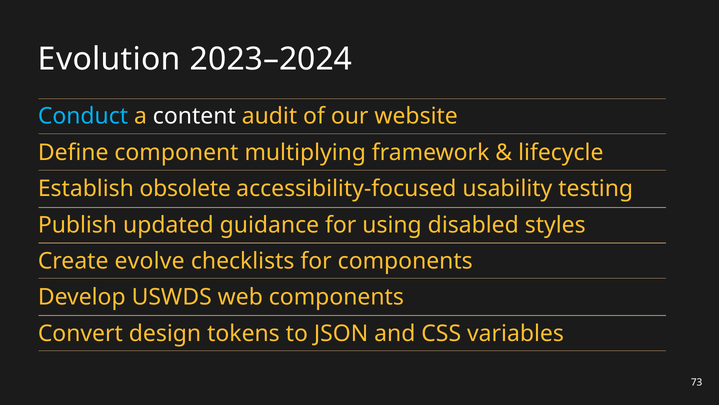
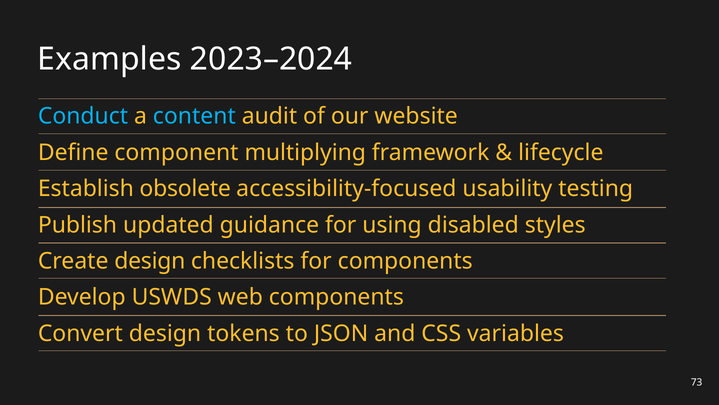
Evolution: Evolution -> Examples (109, 59)
content colour: white -> light blue (194, 116)
Create evolve: evolve -> design (150, 261)
